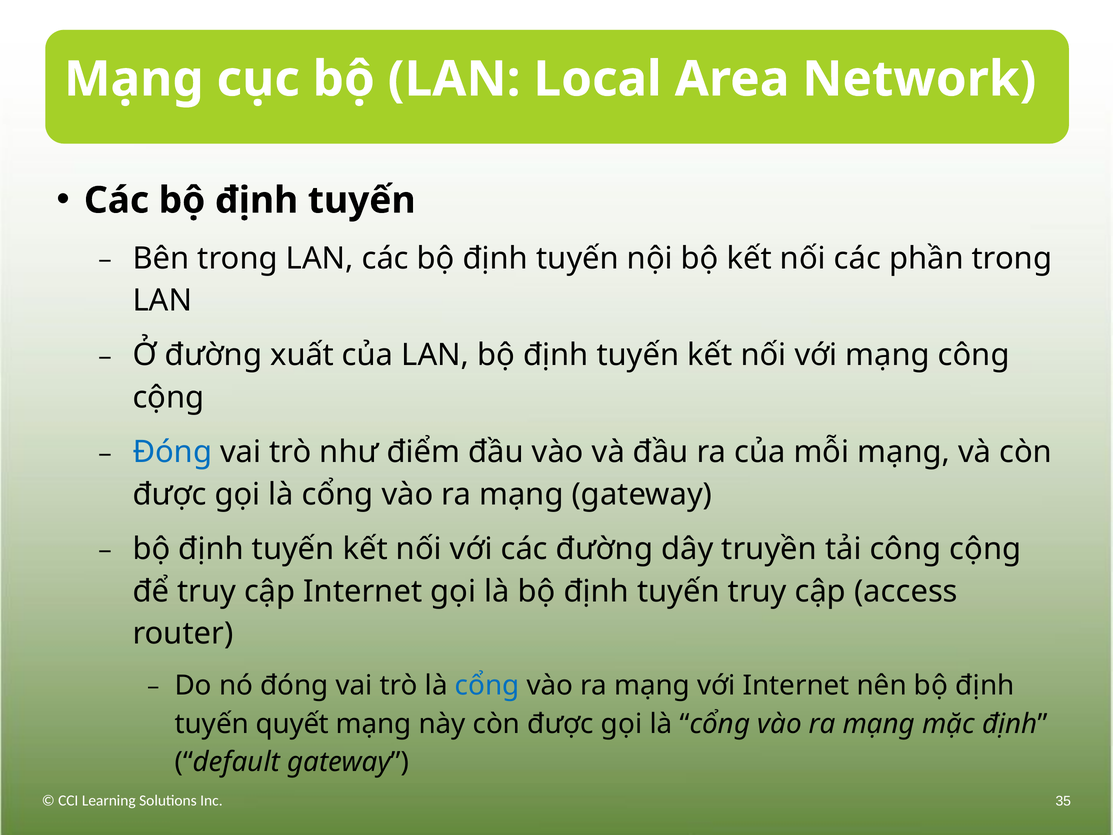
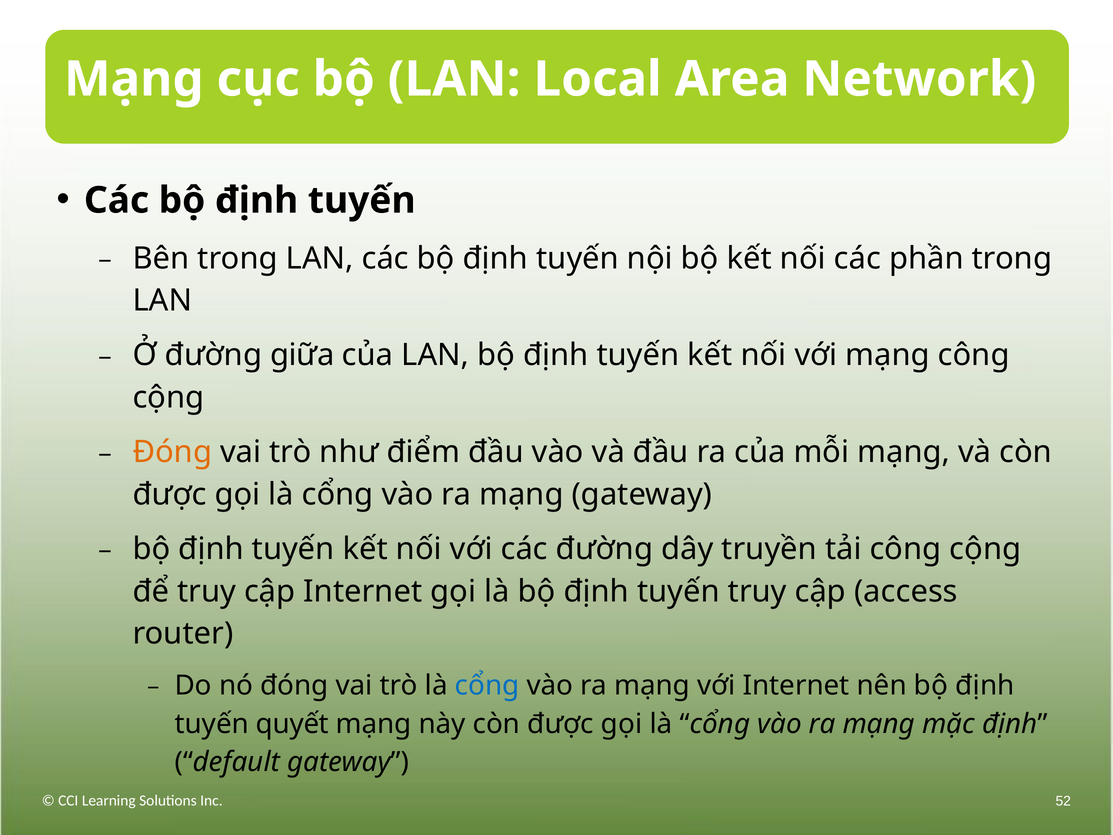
xuất: xuất -> giữa (302, 355)
Đóng colour: blue -> orange (172, 452)
35: 35 -> 52 (1063, 801)
